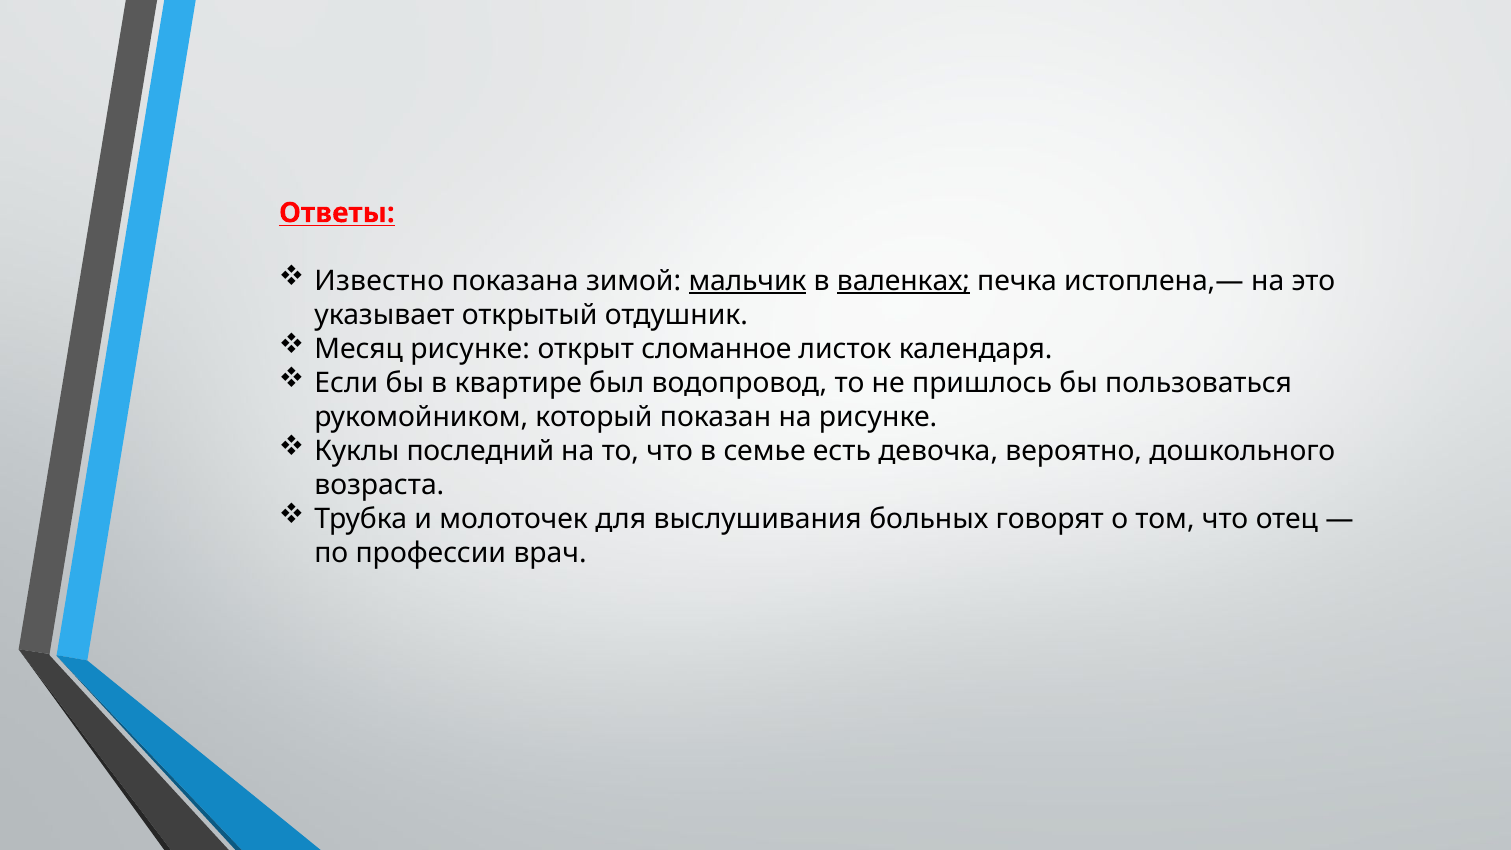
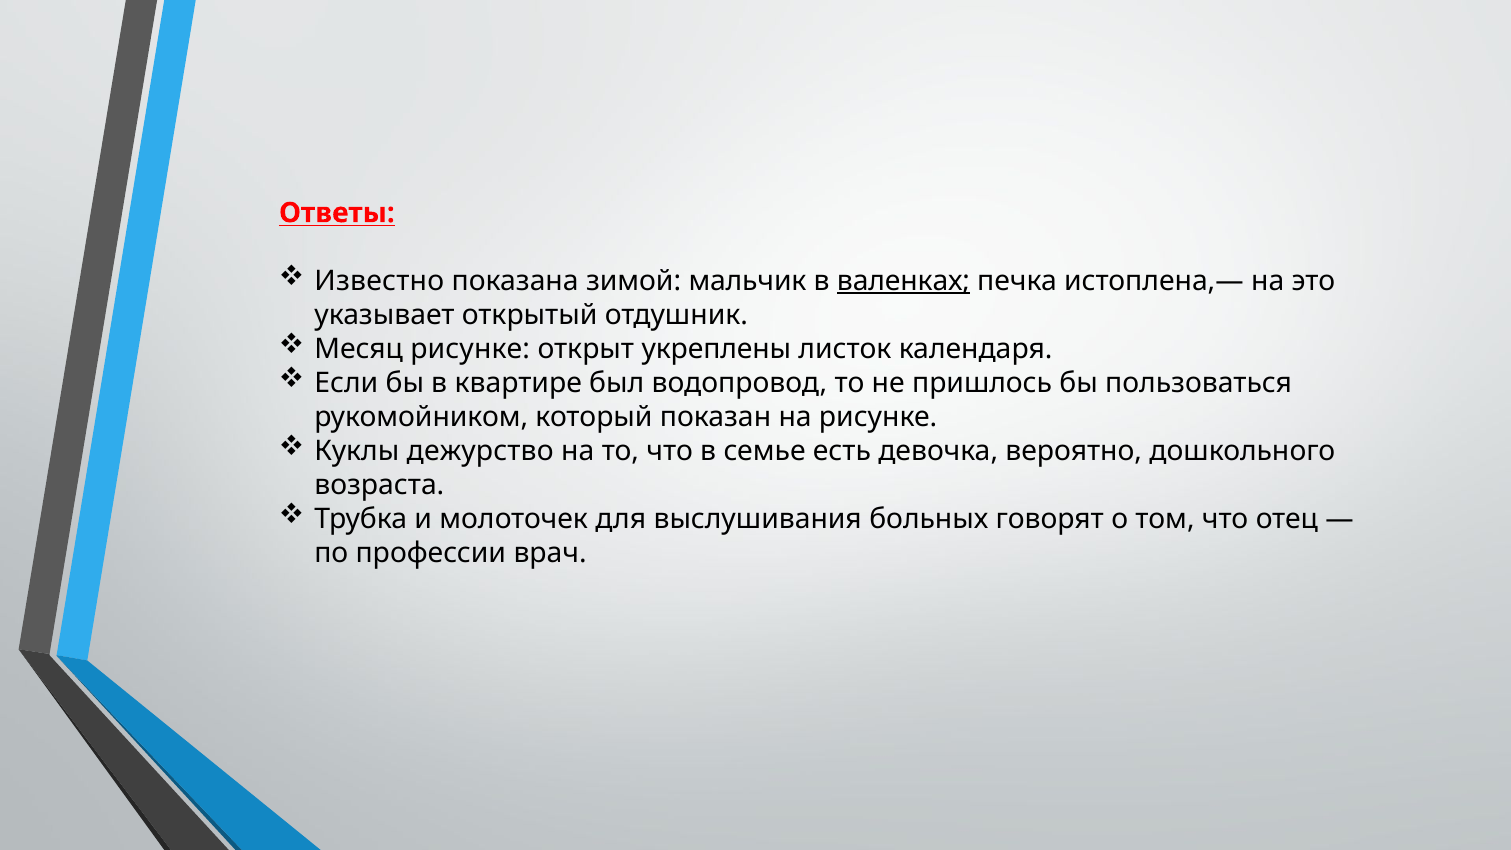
мальчик underline: present -> none (748, 281)
сломанное: сломанное -> укреплены (716, 349)
последний: последний -> дежурство (480, 451)
